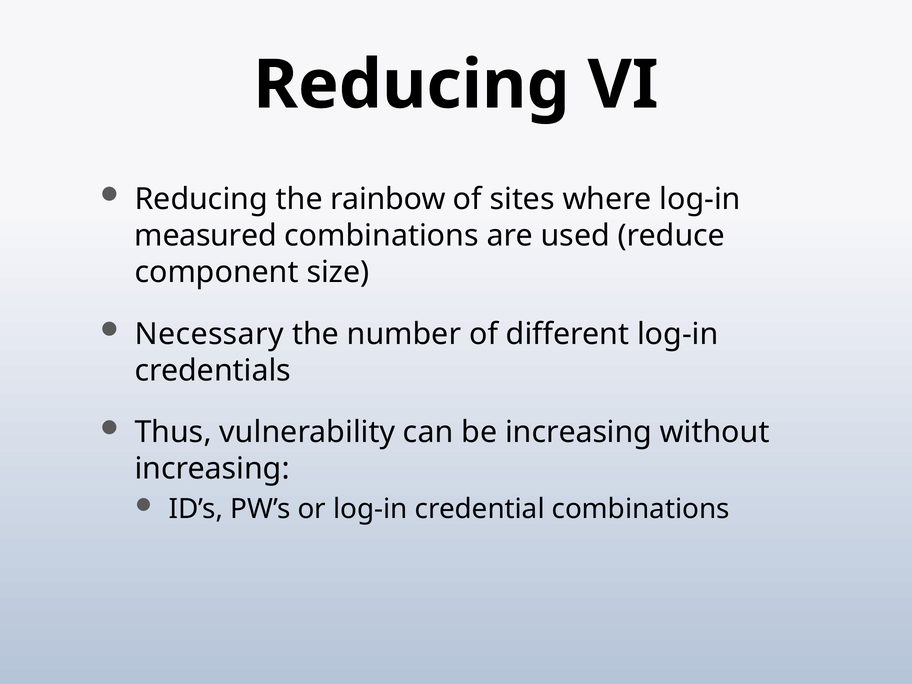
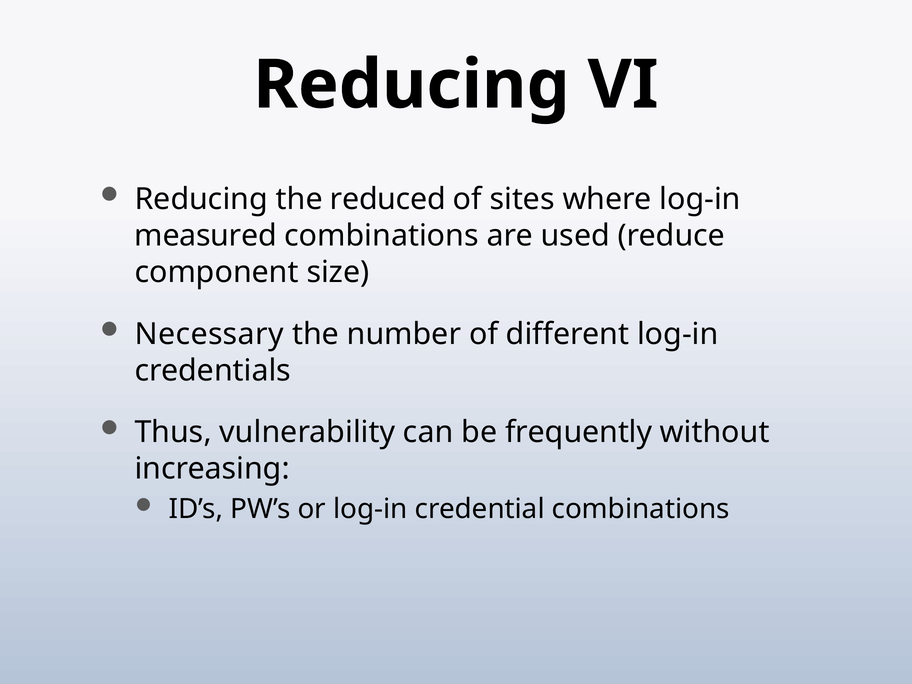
rainbow: rainbow -> reduced (388, 199)
be increasing: increasing -> frequently (579, 432)
